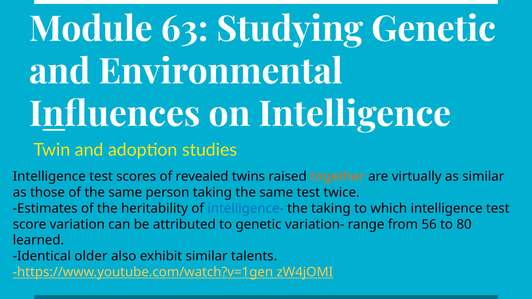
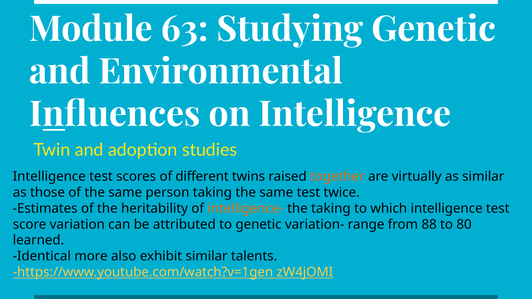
revealed: revealed -> different (202, 177)
intelligence- colour: blue -> orange (246, 209)
56: 56 -> 88 (429, 224)
older: older -> more (91, 256)
